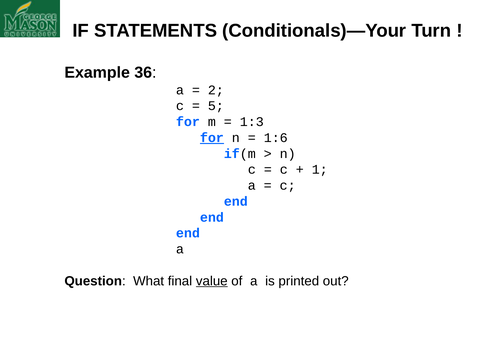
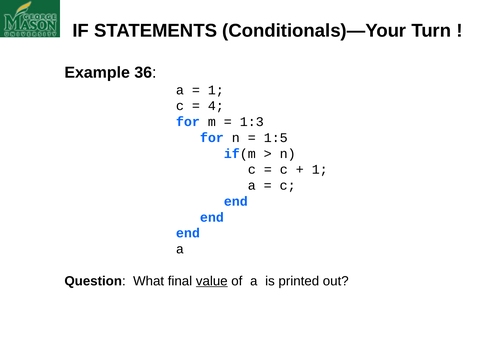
2: 2 -> 1 (216, 90)
5: 5 -> 4 (216, 106)
for underline: present -> none (212, 138)
1:6: 1:6 -> 1:5 (276, 138)
